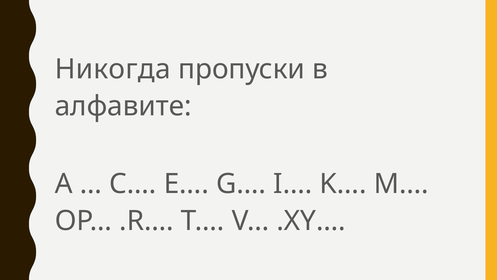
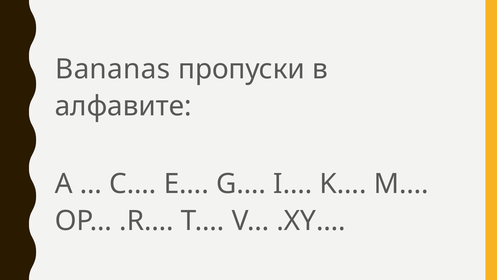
Никогда: Никогда -> Bananas (113, 69)
